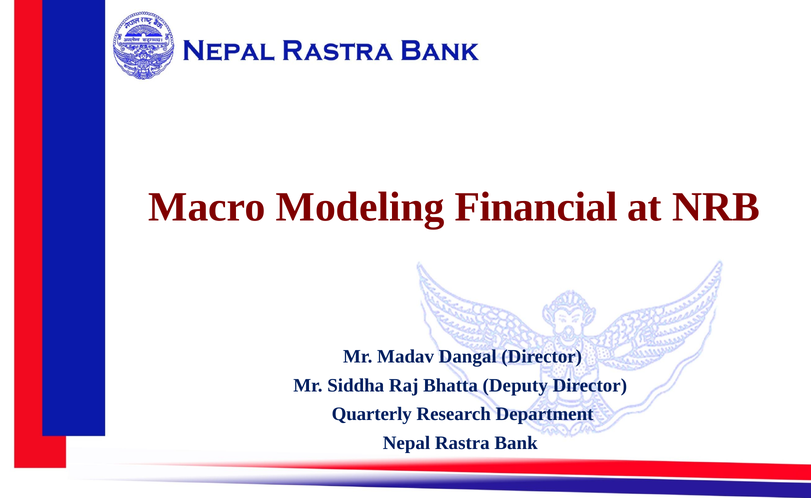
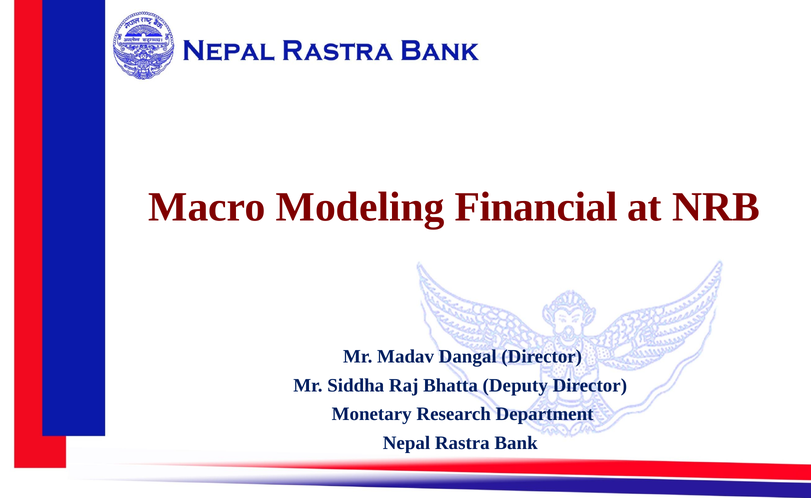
Quarterly: Quarterly -> Monetary (372, 414)
